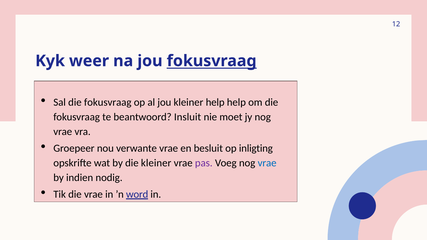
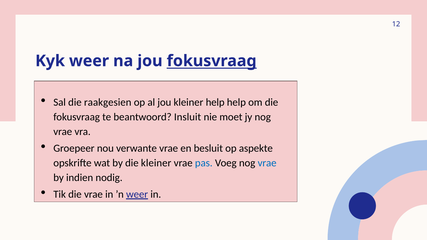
Sal die fokusvraag: fokusvraag -> raakgesien (108, 102)
inligting: inligting -> aspekte (256, 148)
pas colour: purple -> blue (204, 163)
’n word: word -> weer (137, 194)
